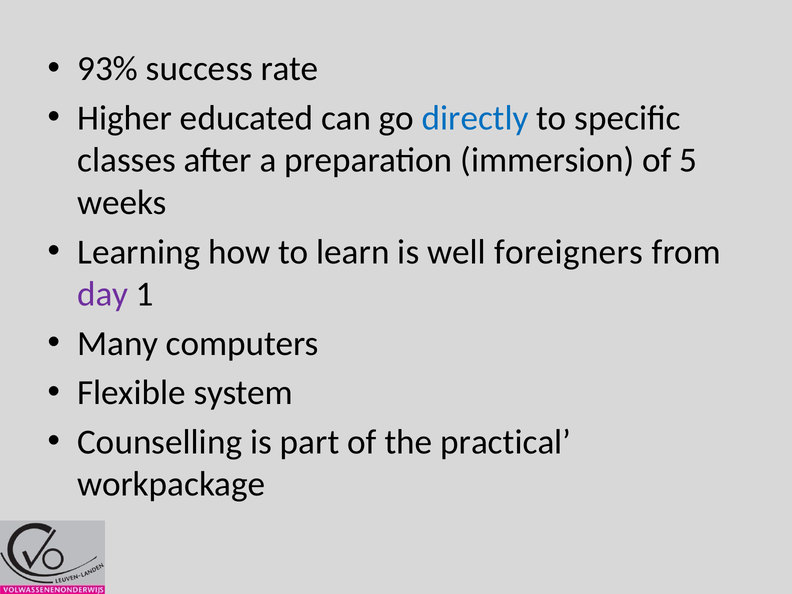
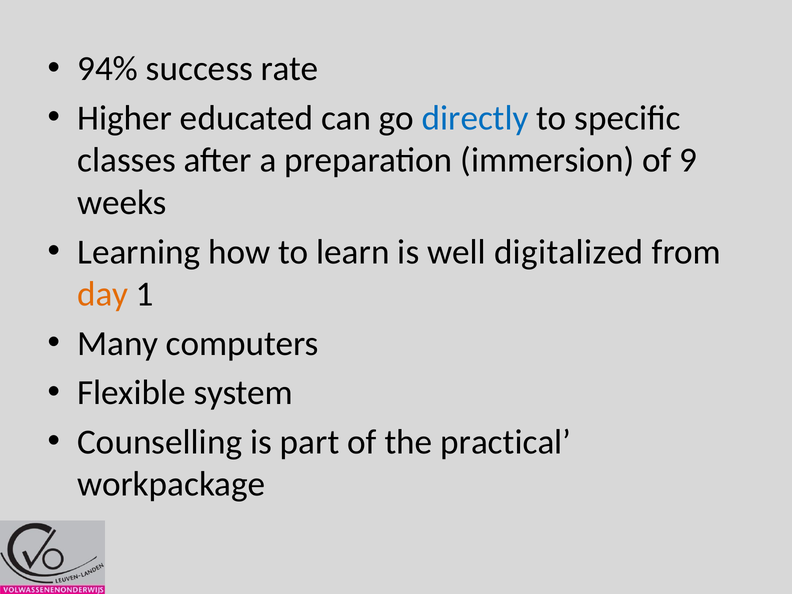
93%: 93% -> 94% (108, 69)
5: 5 -> 9 (688, 160)
foreigners: foreigners -> digitalized (569, 252)
day colour: purple -> orange (103, 294)
